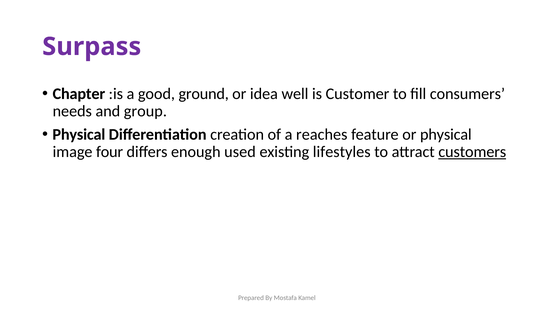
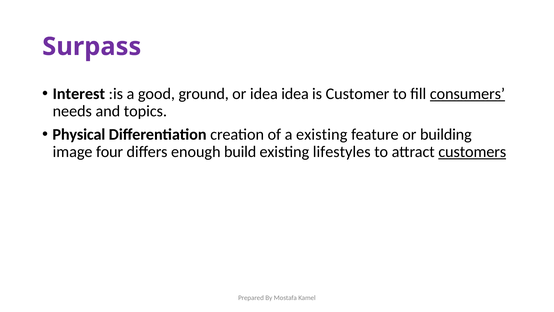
Chapter: Chapter -> Interest (79, 94)
idea well: well -> idea (295, 94)
consumers underline: none -> present (467, 94)
group: group -> topics (145, 111)
a reaches: reaches -> existing (322, 134)
or physical: physical -> building (446, 134)
used: used -> build (240, 152)
